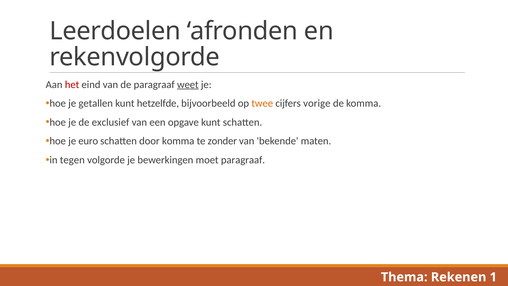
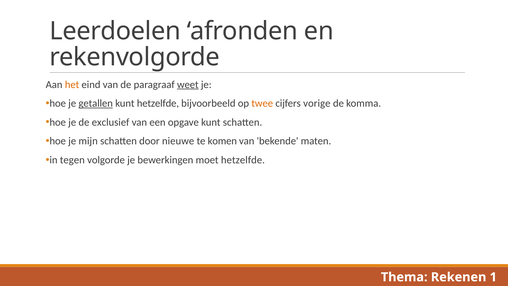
het colour: red -> orange (72, 84)
getallen underline: none -> present (96, 103)
euro: euro -> mijn (88, 141)
door komma: komma -> nieuwe (178, 141)
zonder: zonder -> komen (222, 141)
moet paragraaf: paragraaf -> hetzelfde (243, 160)
